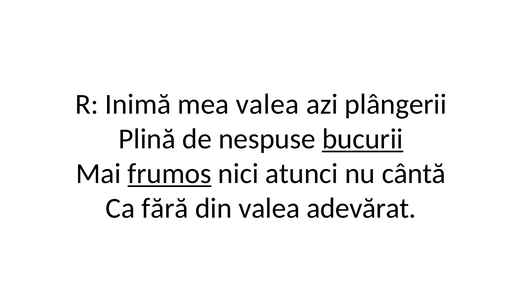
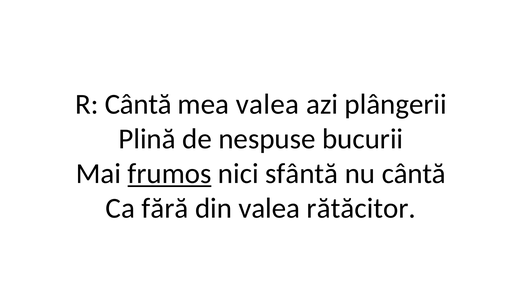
R Inimă: Inimă -> Cântă (138, 104)
bucurii underline: present -> none (363, 139)
atunci: atunci -> sfântă (302, 174)
adevărat: adevărat -> rătăcitor (361, 209)
